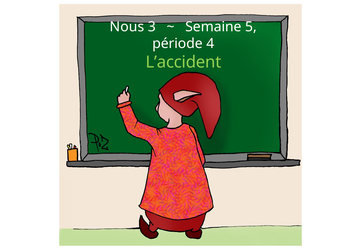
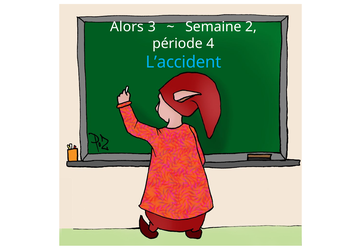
Nous: Nous -> Alors (127, 27)
5: 5 -> 2 (251, 27)
L’accident colour: light green -> light blue (183, 62)
